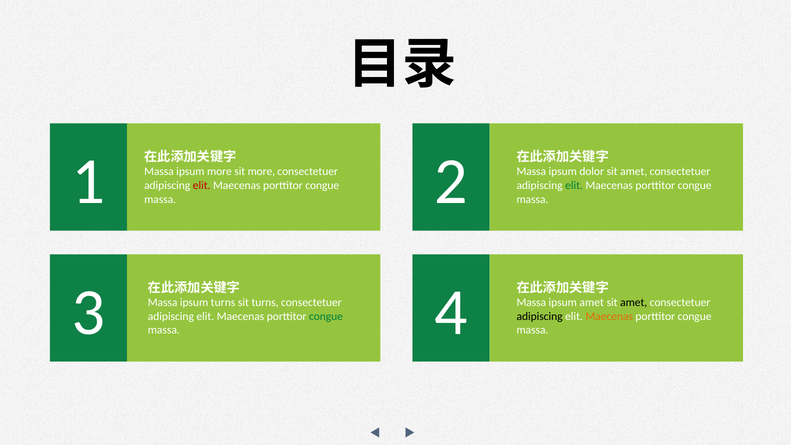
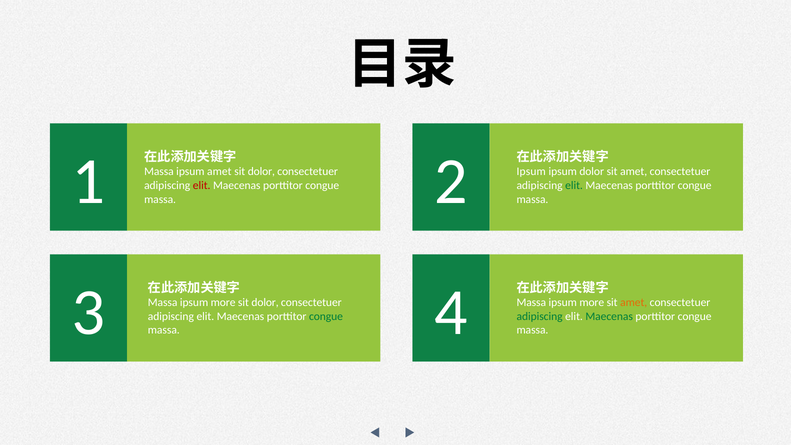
ipsum more: more -> amet (219, 172)
more: more -> dolor (261, 172)
Massa: Massa -> Ipsum (531, 172)
turns: turns -> more (223, 302)
turns: turns -> dolor (265, 302)
amet: amet -> more (592, 302)
amet colour: black -> orange (634, 302)
adipiscing colour: black -> green (540, 316)
Maecenas colour: orange -> green (609, 316)
